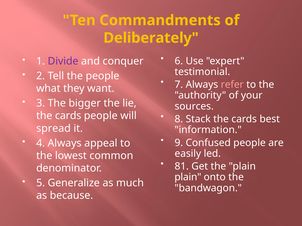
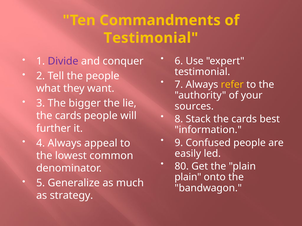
Deliberately: Deliberately -> Testimonial (151, 38)
refer colour: pink -> yellow (232, 85)
spread: spread -> further (54, 129)
81: 81 -> 80 (182, 167)
because: because -> strategy (71, 196)
